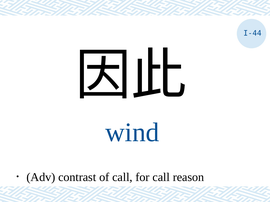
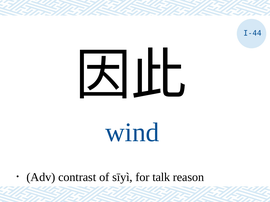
of call: call -> sīyì (122, 178)
for call: call -> talk (161, 178)
